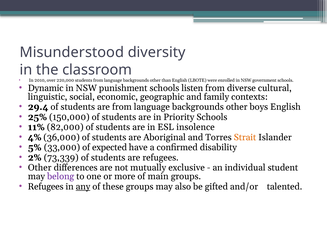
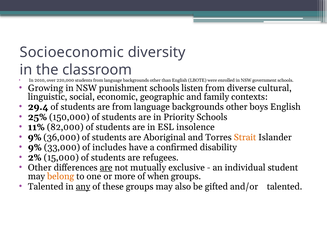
Misunderstood: Misunderstood -> Socioeconomic (72, 52)
Dynamic: Dynamic -> Growing (46, 88)
4%: 4% -> 9% (35, 137)
5%: 5% -> 9% (35, 147)
expected: expected -> includes (109, 147)
73,339: 73,339 -> 15,000 (61, 157)
are underline: none -> present (106, 167)
belong colour: purple -> orange (61, 176)
main: main -> when (158, 176)
Refugees: Refugees -> Talented (46, 186)
